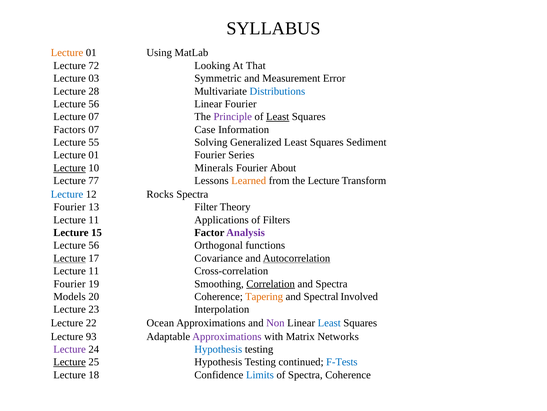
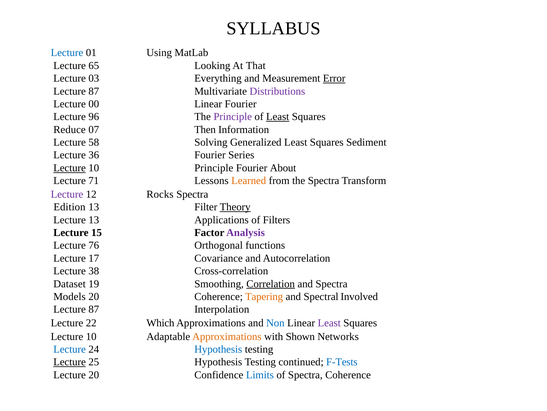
Lecture colour: orange -> blue (67, 52)
72: 72 -> 65 (94, 65)
Symmetric: Symmetric -> Everything (218, 78)
Error underline: none -> present (334, 78)
28: 28 -> 87 (94, 91)
Distributions colour: blue -> purple (277, 91)
56: 56 -> 00 (94, 104)
Lecture 07: 07 -> 96 (94, 117)
Factors: Factors -> Reduce (70, 129)
Case: Case -> Then (205, 129)
55: 55 -> 58 (94, 142)
01: 01 -> 36 (94, 155)
10 Minerals: Minerals -> Principle (214, 168)
77: 77 -> 71 (94, 180)
the Lecture: Lecture -> Spectra (324, 180)
Lecture colour: blue -> purple (67, 194)
Fourier: Fourier -> Edition (70, 207)
Theory underline: none -> present (235, 207)
11: 11 -> 13 (94, 219)
56: 56 -> 76 (94, 245)
Lecture underline: present -> none (70, 258)
Autocorrelation underline: present -> none (297, 258)
11: 11 -> 38 (94, 271)
Fourier: Fourier -> Dataset (70, 283)
23: 23 -> 87 (94, 309)
Ocean: Ocean -> Which (160, 322)
Non colour: purple -> blue (275, 322)
Least colour: blue -> purple (329, 322)
93: 93 -> 10 (91, 336)
Approximations colour: purple -> orange (227, 336)
Matrix: Matrix -> Shown (300, 336)
Lecture colour: purple -> blue (70, 349)
Lecture 18: 18 -> 20 (94, 374)
